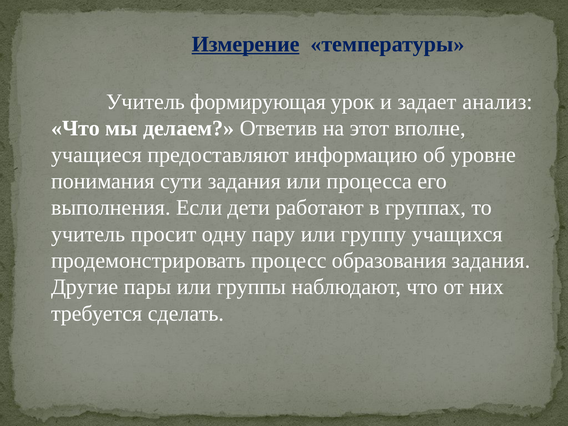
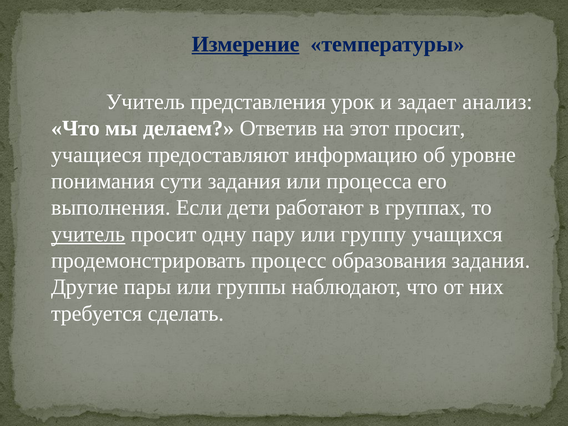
формирующая: формирующая -> представления (258, 102)
этот вполне: вполне -> просит (430, 128)
учитель underline: none -> present (88, 234)
